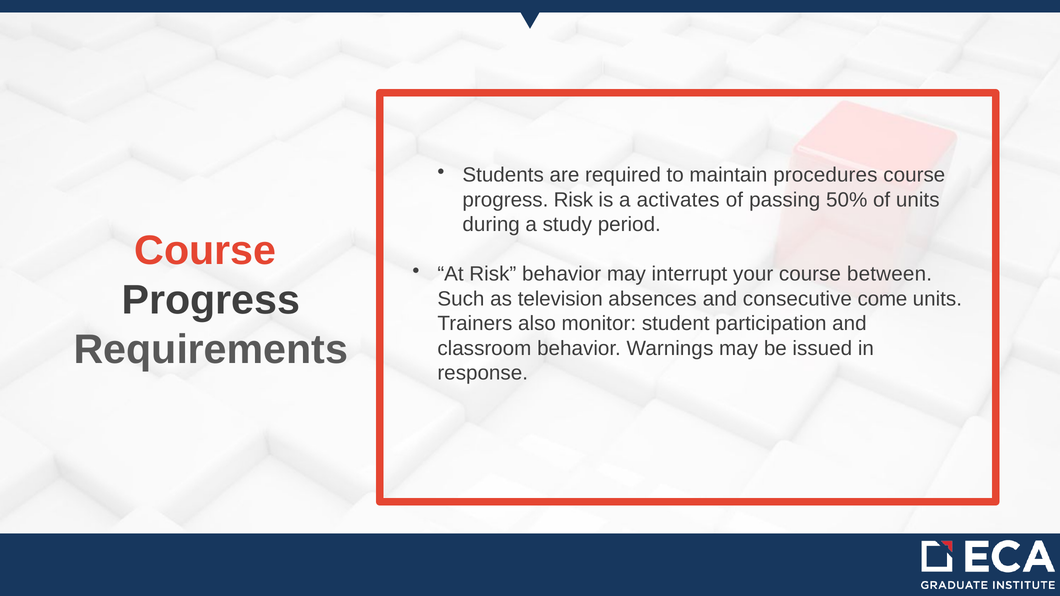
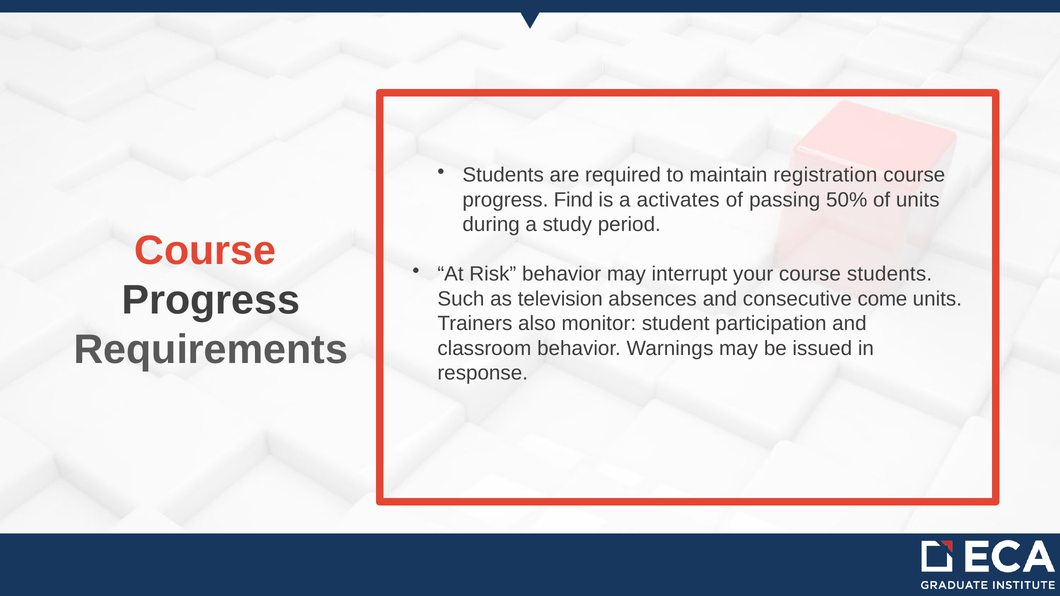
procedures: procedures -> registration (825, 175)
progress Risk: Risk -> Find (573, 200)
course between: between -> students (890, 274)
